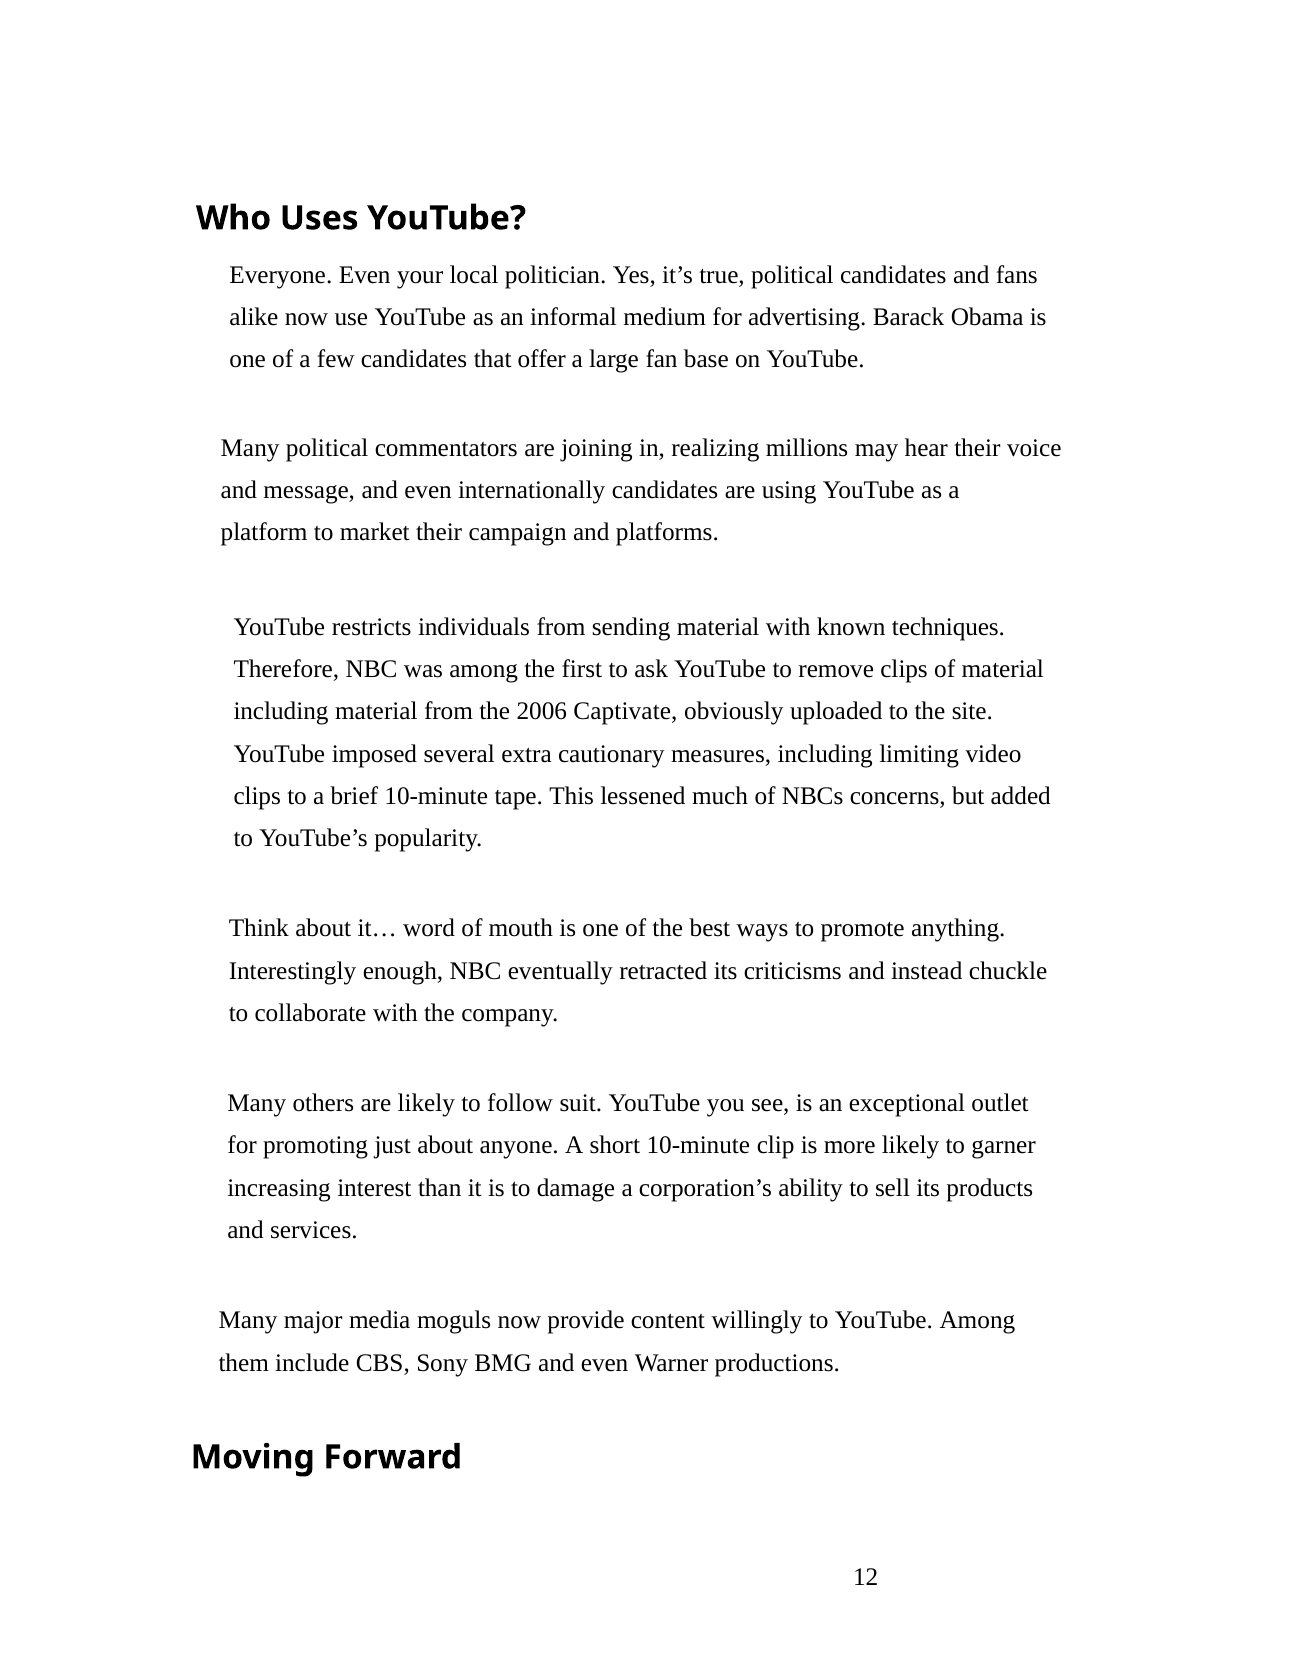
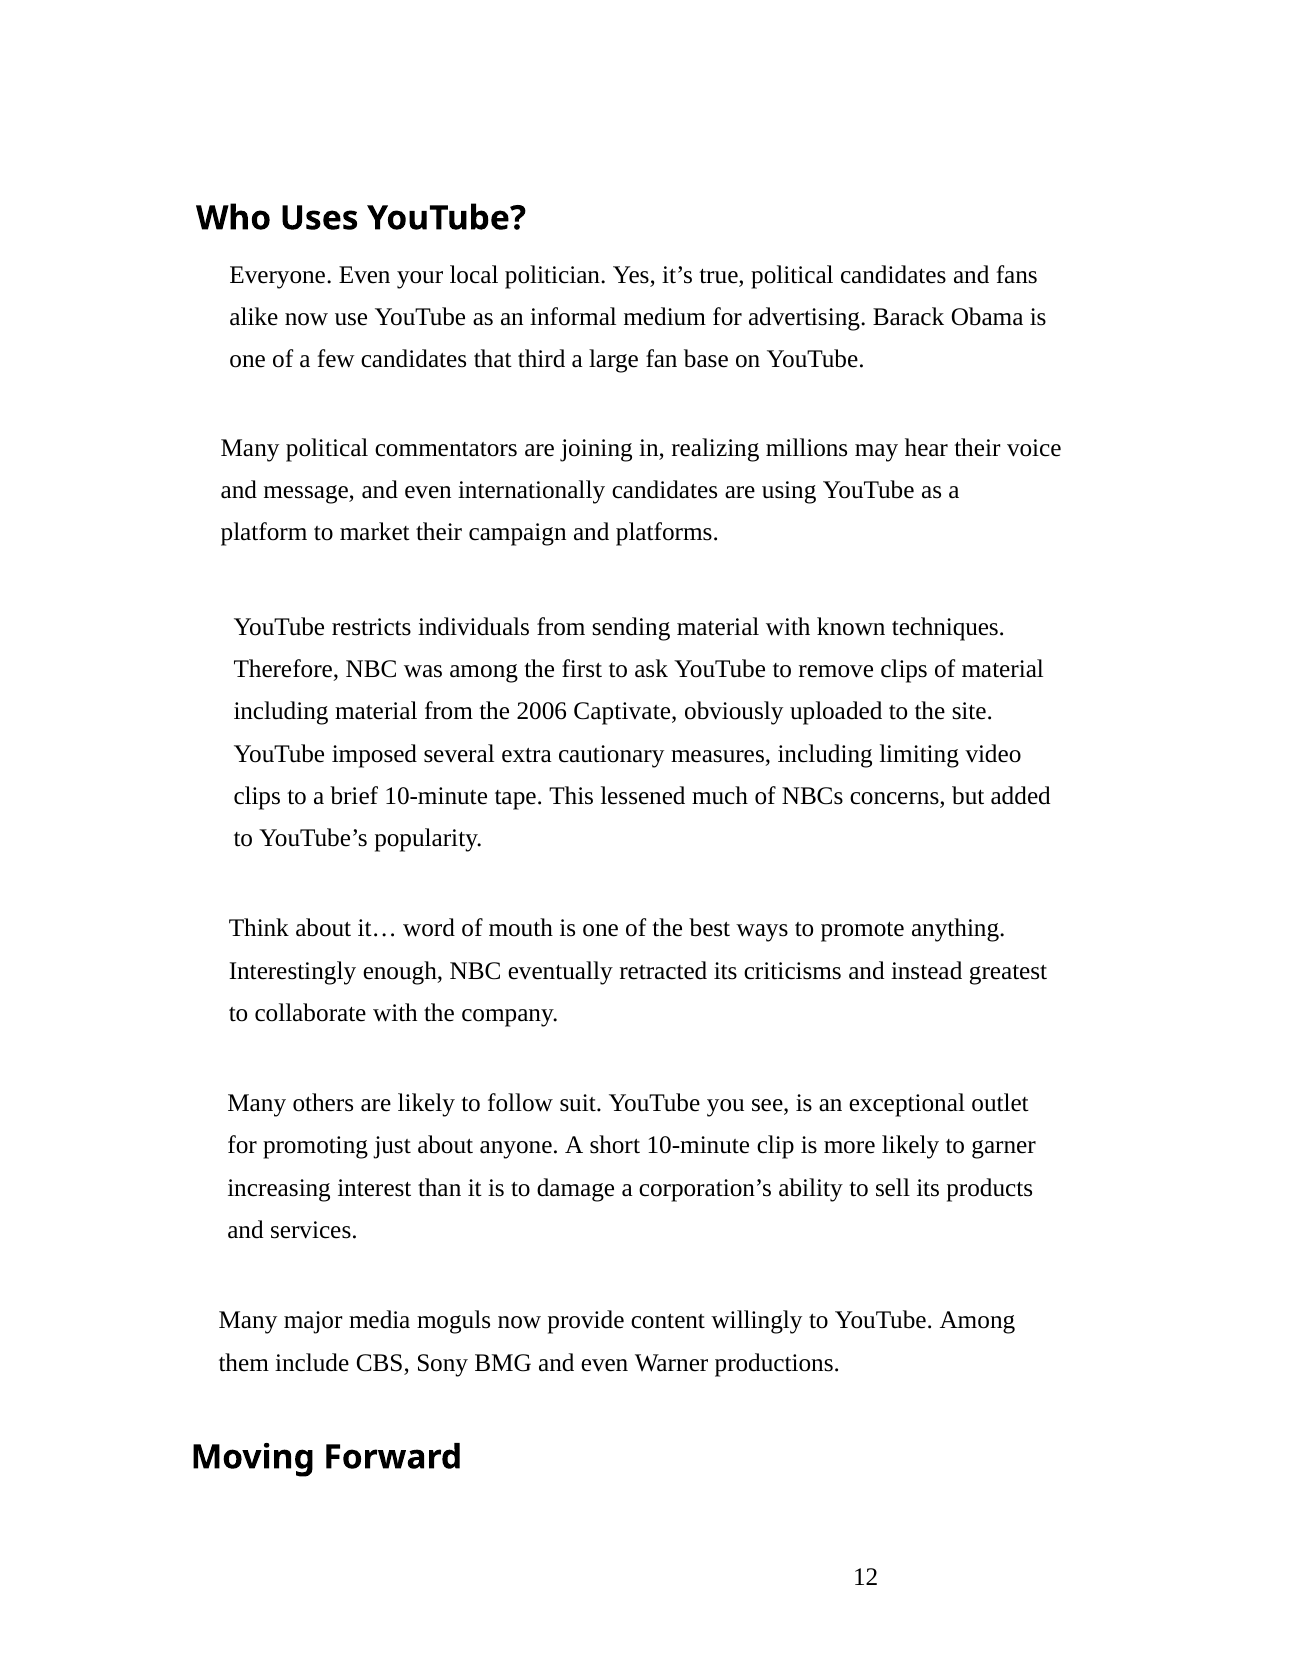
offer: offer -> third (542, 359)
chuckle: chuckle -> greatest (1008, 970)
